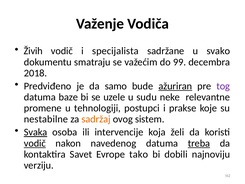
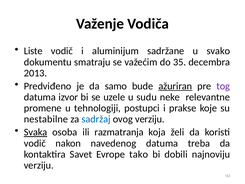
Živih: Živih -> Liste (33, 51)
specijalista: specijalista -> aluminijum (115, 51)
99: 99 -> 35 (180, 62)
2018: 2018 -> 2013 (35, 73)
baze: baze -> izvor (68, 97)
sadržaj colour: orange -> blue (96, 119)
ovog sistem: sistem -> verziju (150, 119)
intervencije: intervencije -> razmatranja (119, 132)
vodič underline: present -> none (35, 143)
treba underline: present -> none (199, 143)
